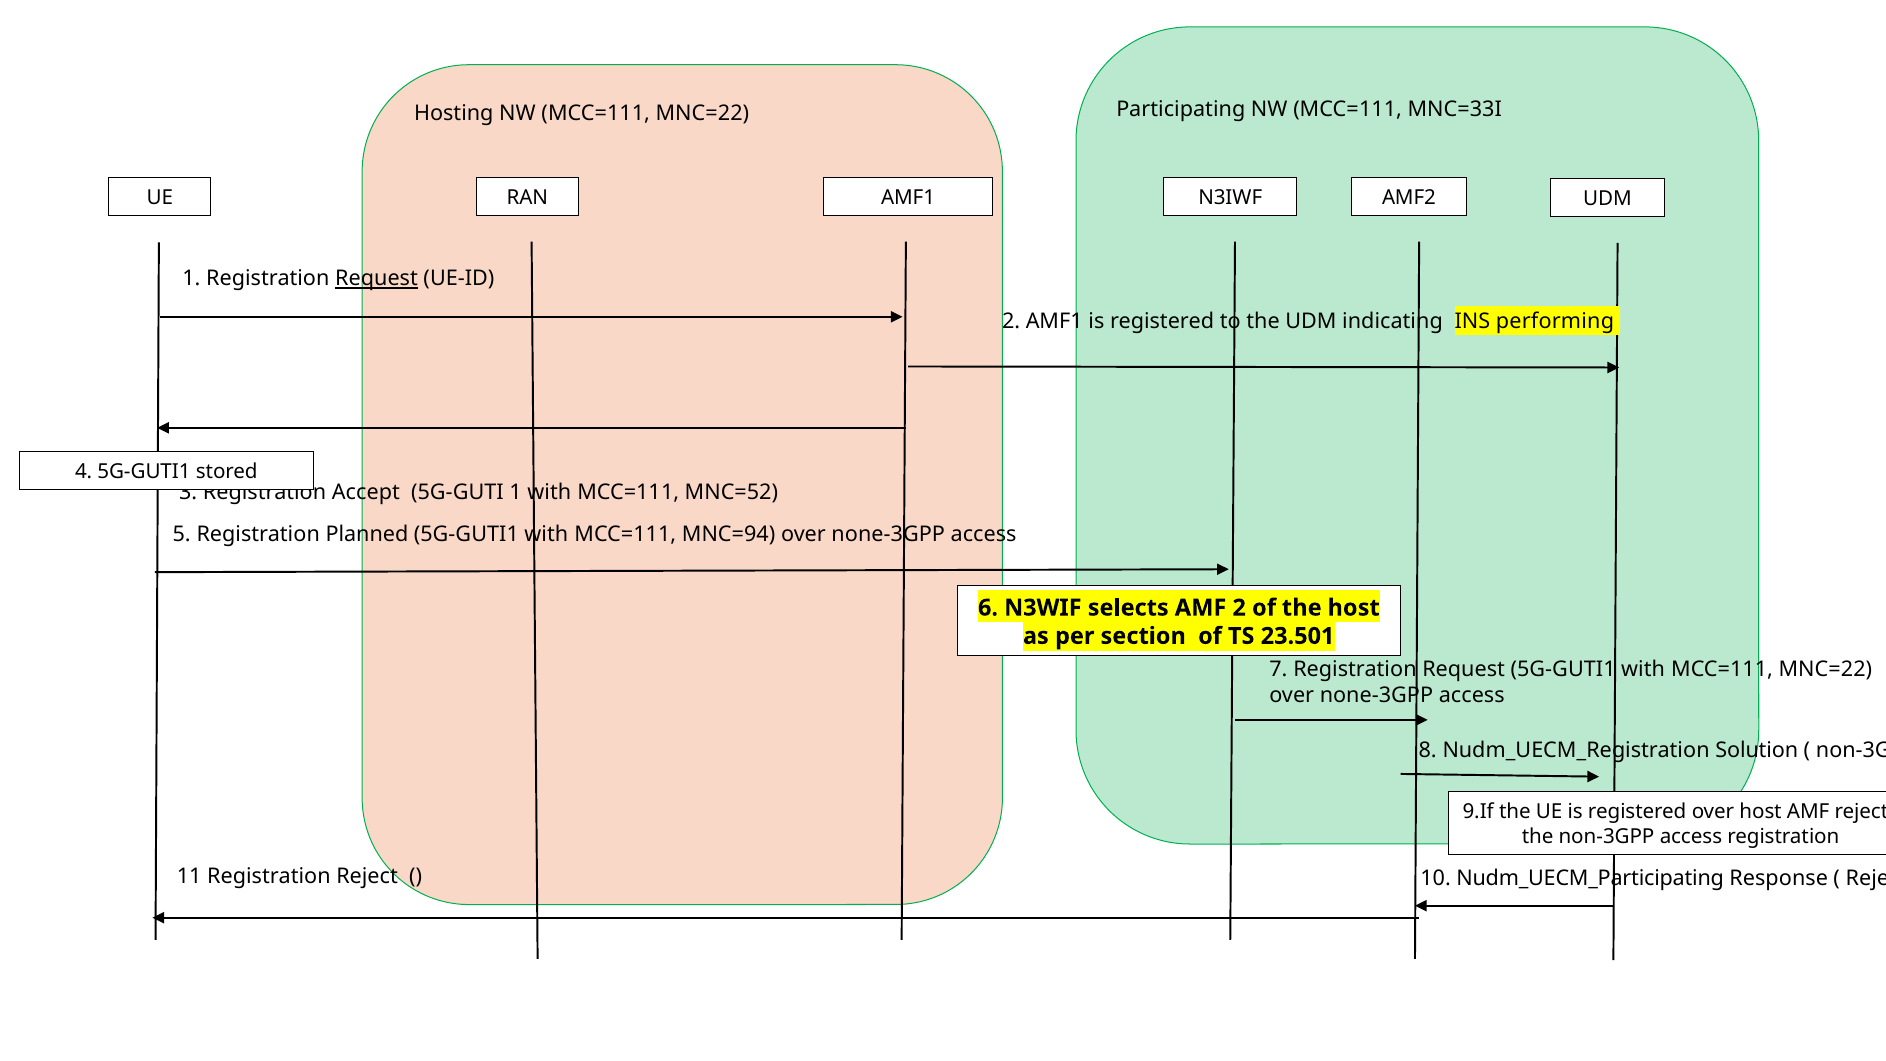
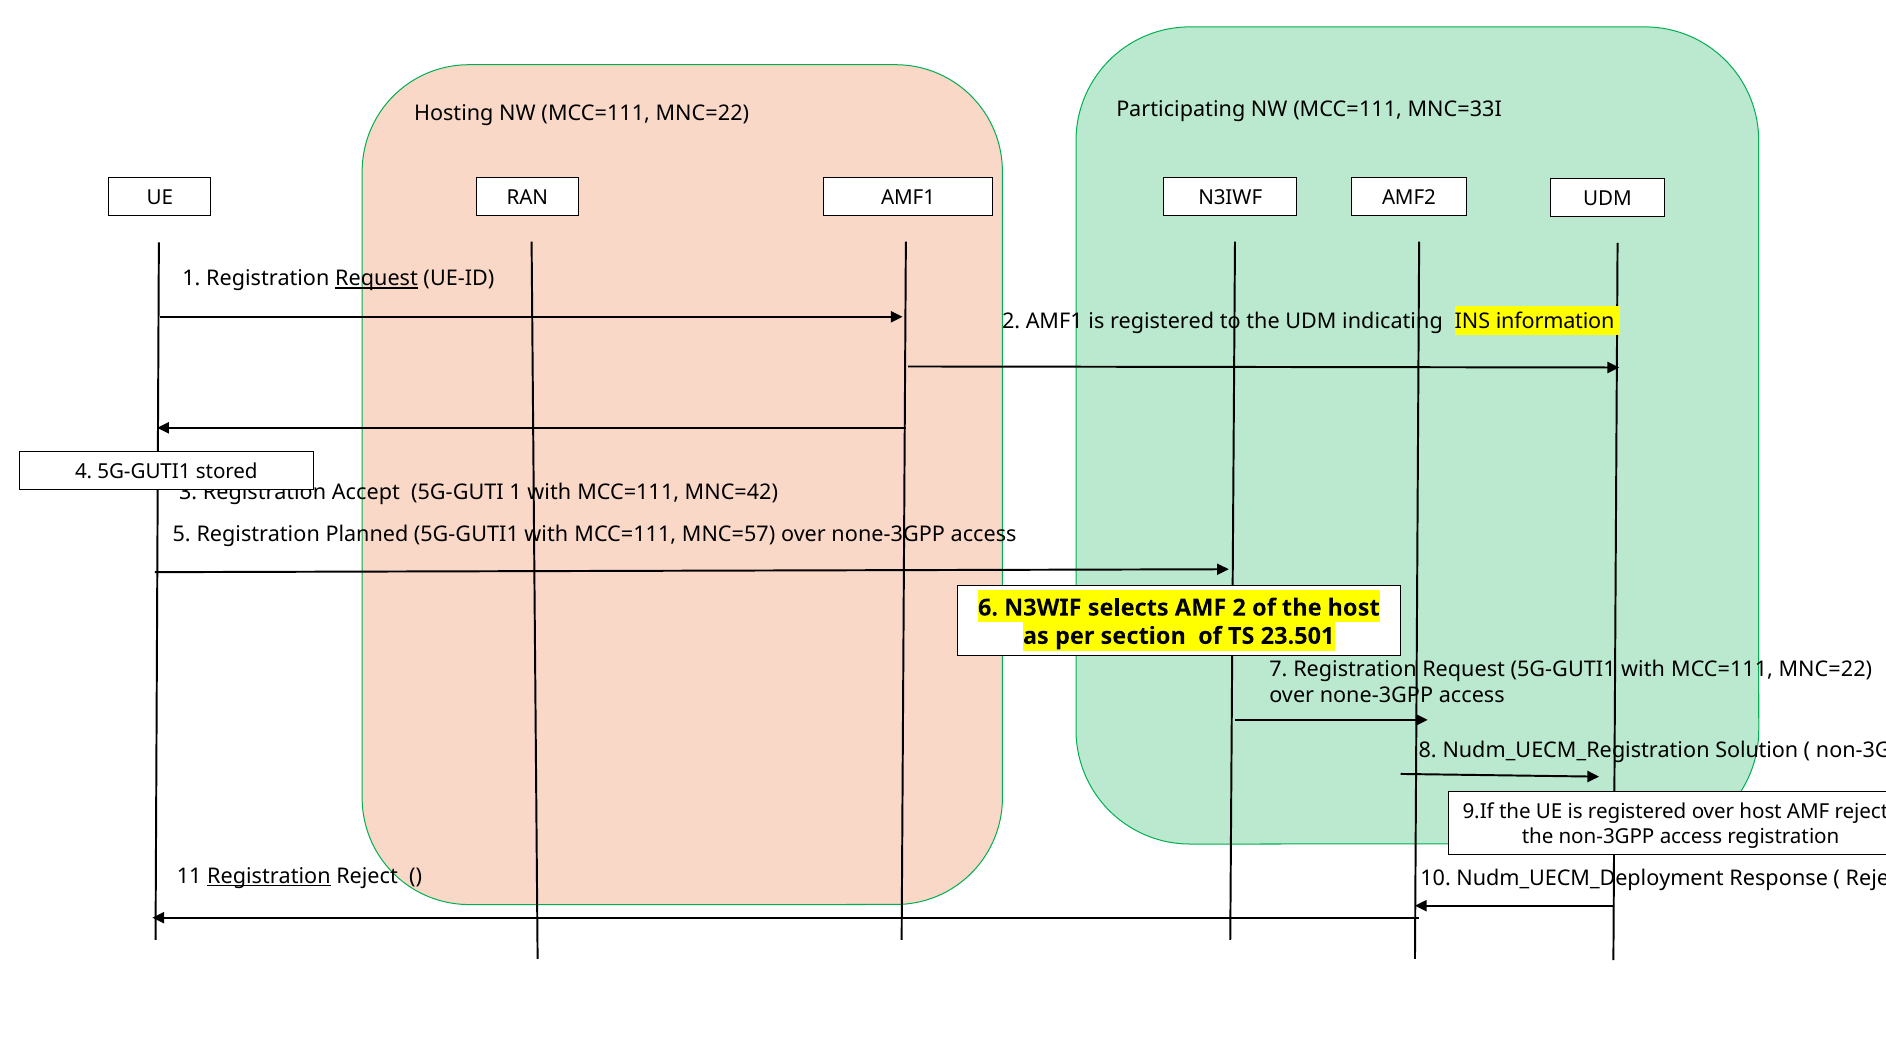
performing: performing -> information (1555, 322)
MNC=52: MNC=52 -> MNC=42 (731, 493)
MNC=94: MNC=94 -> MNC=57 (729, 534)
Registration underline: none -> present (269, 876)
Nudm_UECM_Participating: Nudm_UECM_Participating -> Nudm_UECM_Deployment (1590, 878)
